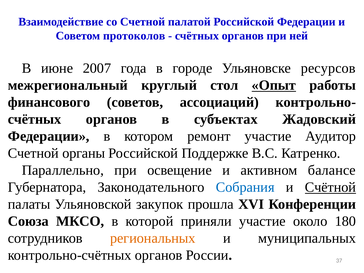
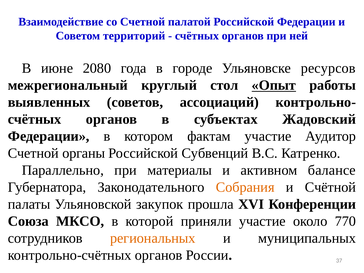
протоколов: протоколов -> территорий (134, 36)
2007: 2007 -> 2080 (97, 68)
финансового: финансового -> выявленных (49, 102)
ремонт: ремонт -> фактам (209, 136)
Поддержке: Поддержке -> Субвенций (215, 153)
освещение: освещение -> материалы (180, 170)
Собрания colour: blue -> orange (245, 187)
Счётной underline: present -> none (330, 187)
180: 180 -> 770 (345, 221)
